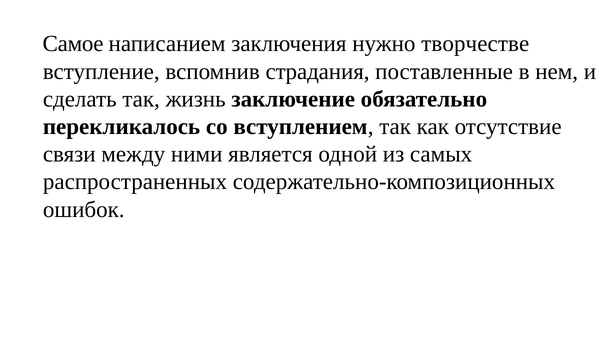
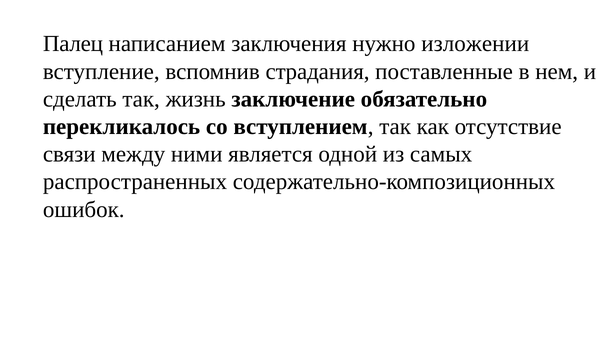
Самое: Самое -> Палец (73, 44)
творчестве: творчестве -> изложении (475, 44)
